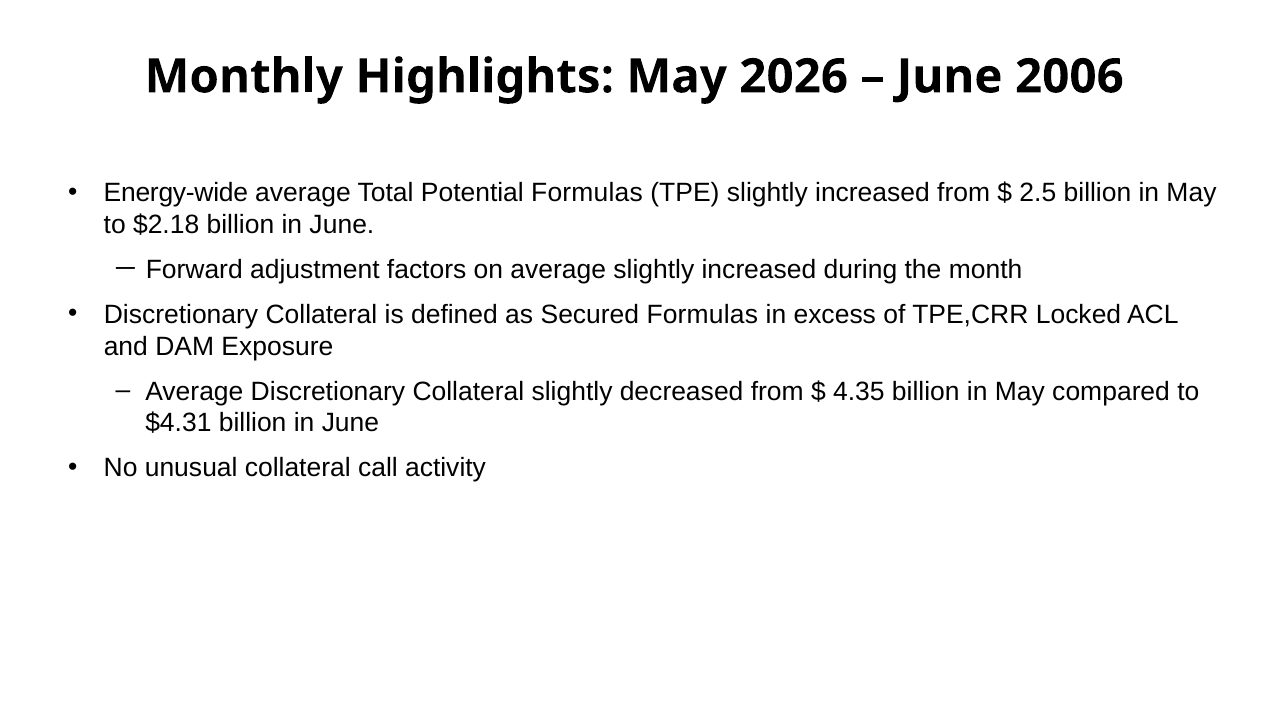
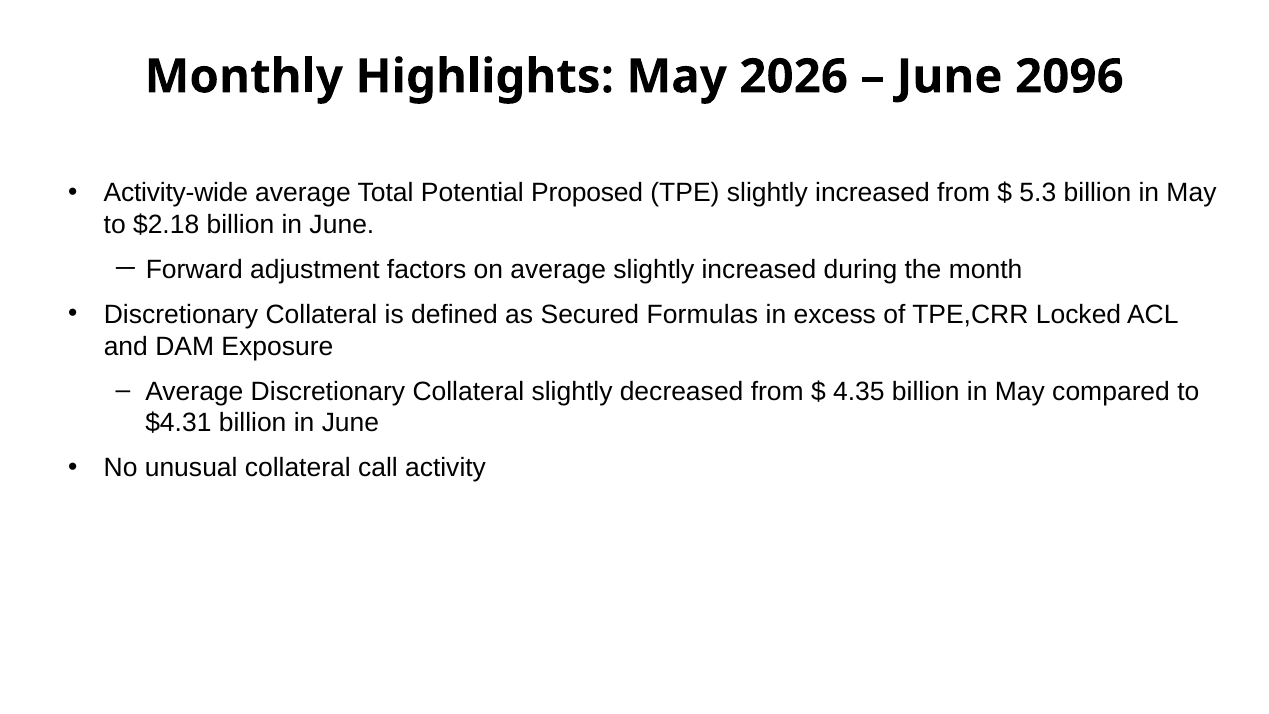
2006: 2006 -> 2096 (1069, 77)
Energy-wide: Energy-wide -> Activity-wide (176, 193)
Potential Formulas: Formulas -> Proposed (587, 193)
2.5: 2.5 -> 5.3 (1038, 193)
